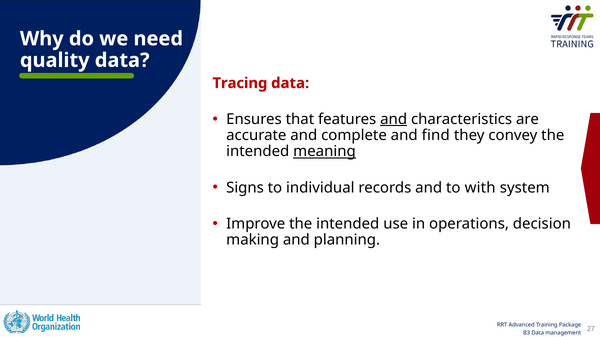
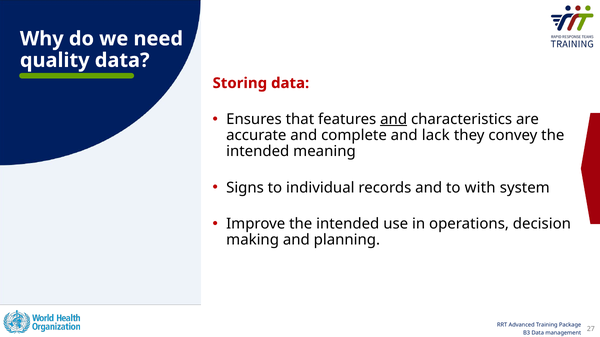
Tracing: Tracing -> Storing (240, 83)
find: find -> lack (436, 136)
meaning underline: present -> none (325, 152)
